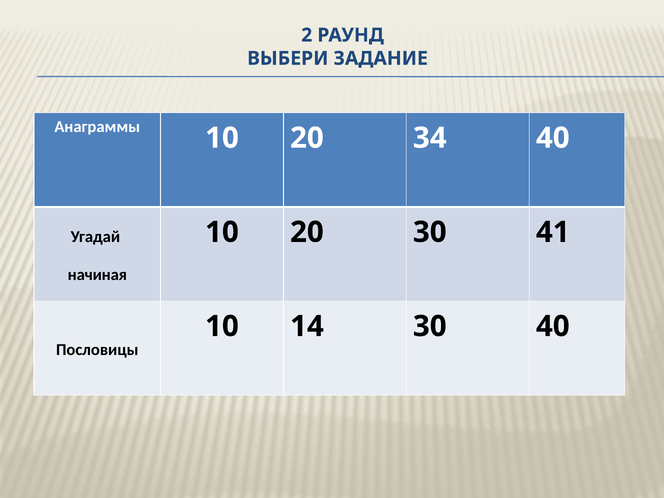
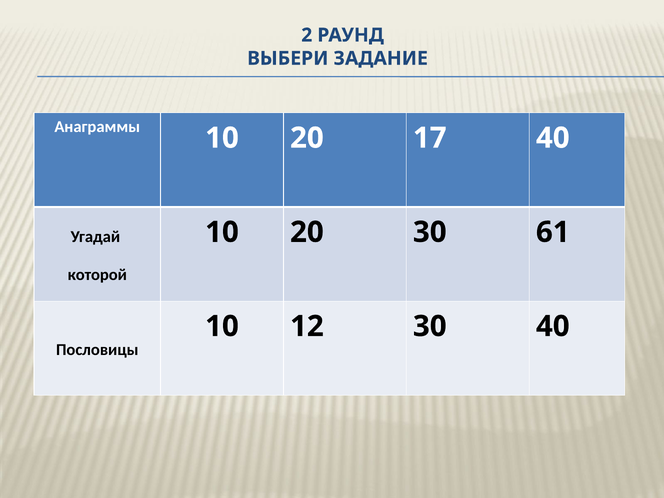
34: 34 -> 17 (430, 138)
41: 41 -> 61 (553, 232)
начиная: начиная -> которой (97, 275)
14: 14 -> 12 (307, 326)
